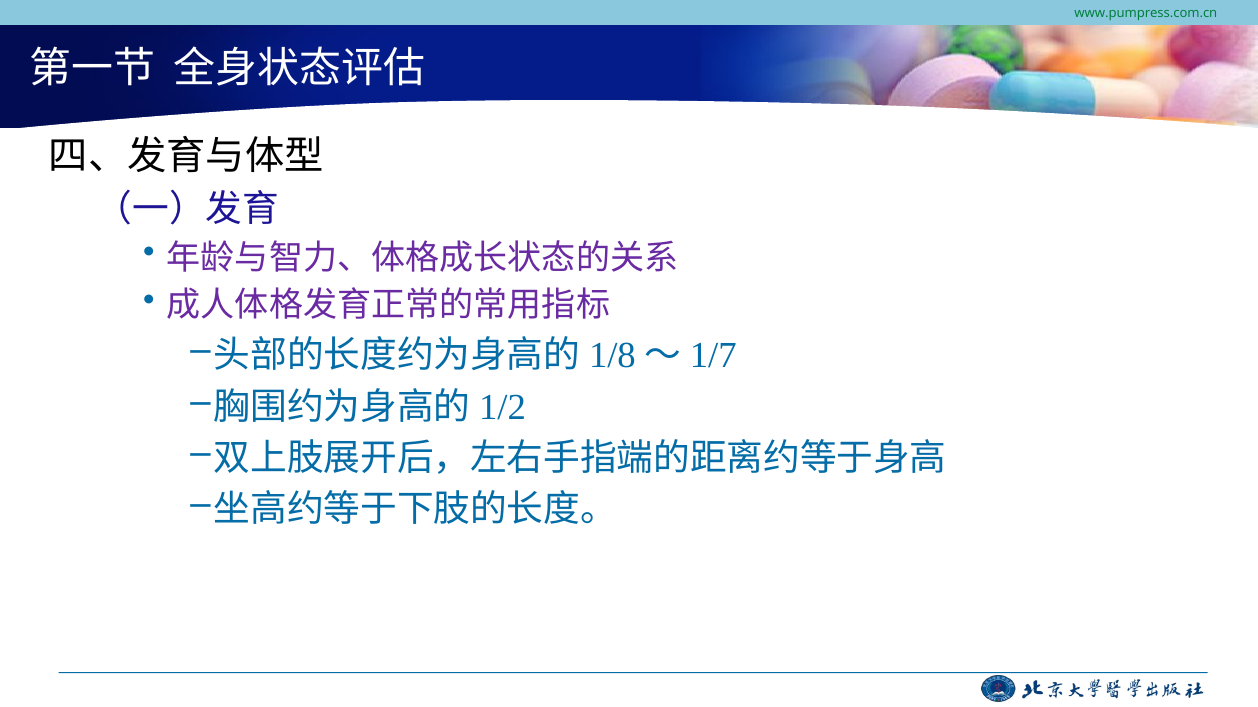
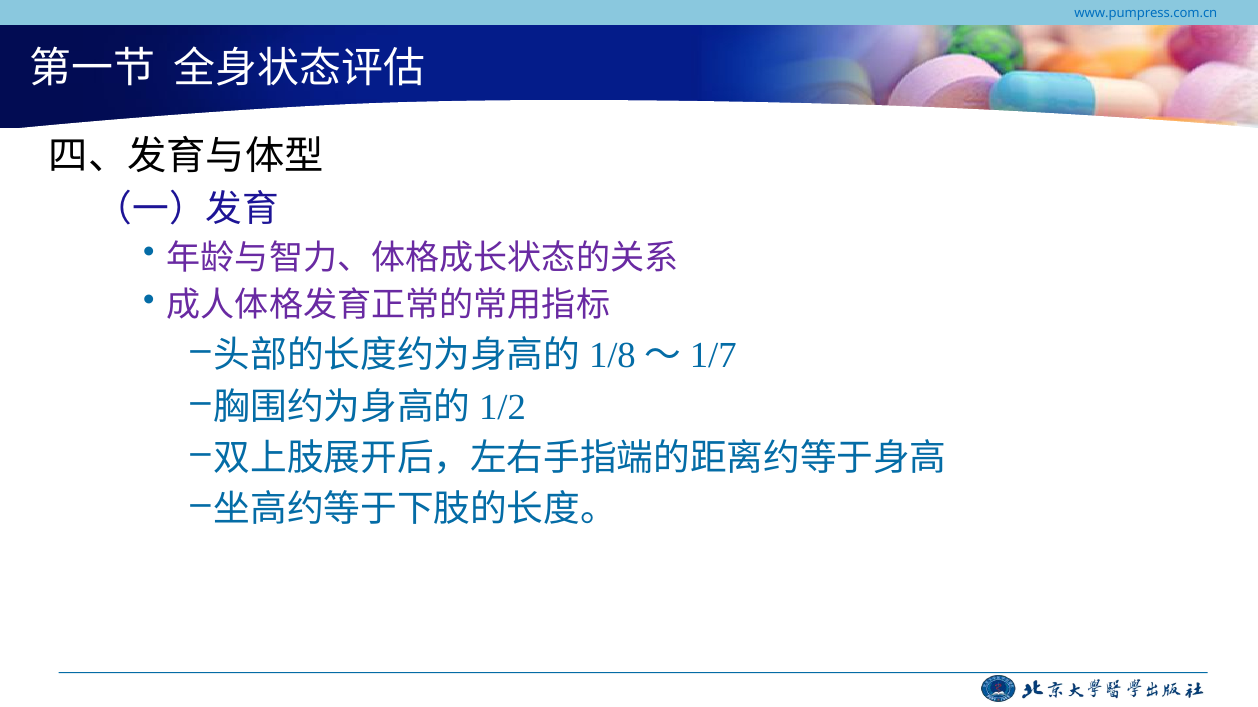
www.pumpress.com.cn colour: green -> blue (1146, 14)
